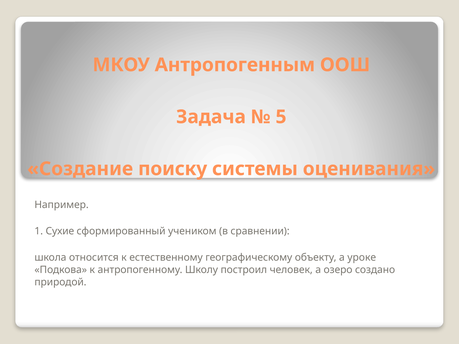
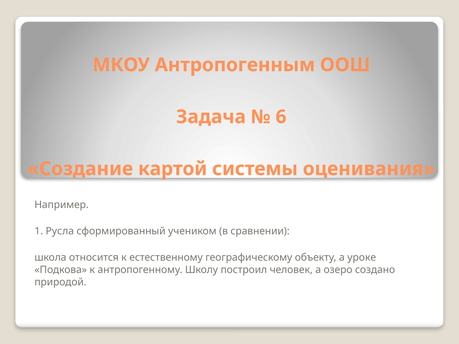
5: 5 -> 6 (281, 117)
поиску: поиску -> картой (173, 169)
Сухие: Сухие -> Русла (60, 231)
